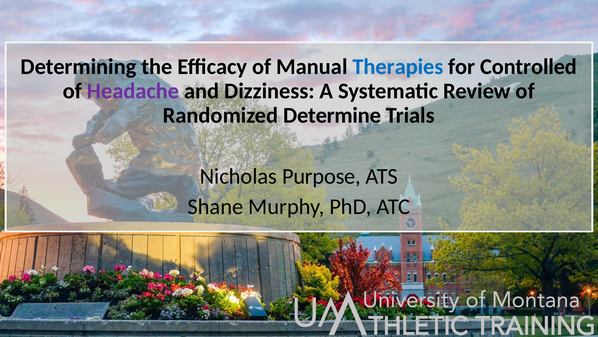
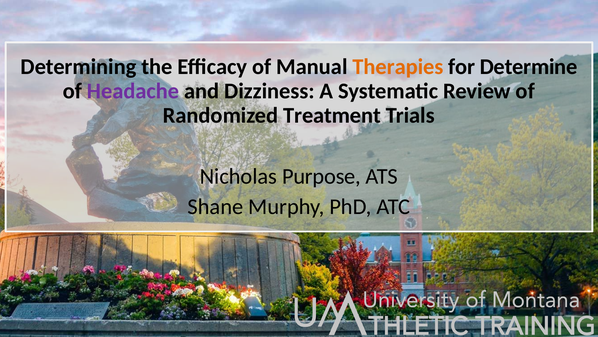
Therapies colour: blue -> orange (398, 67)
Controlled: Controlled -> Determine (529, 67)
Determine: Determine -> Treatment (332, 115)
